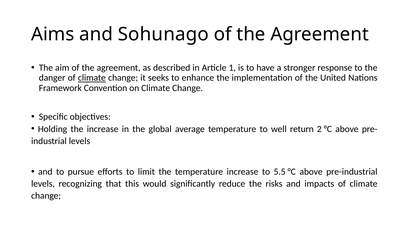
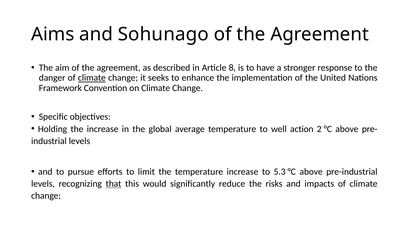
1: 1 -> 8 (232, 68)
return: return -> action (302, 129)
5.5: 5.5 -> 5.3 (280, 172)
that underline: none -> present (114, 184)
